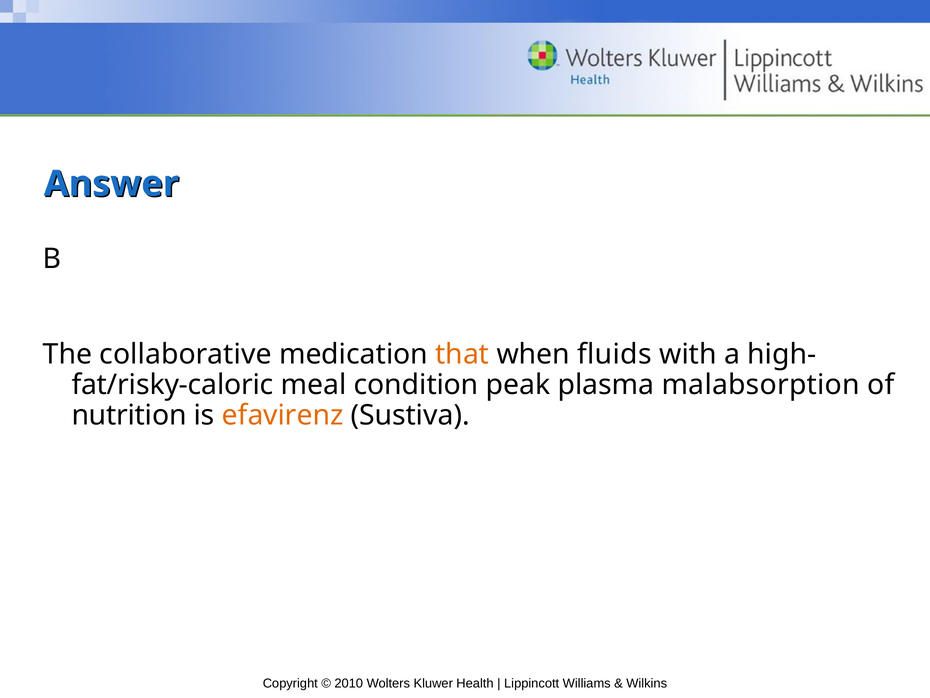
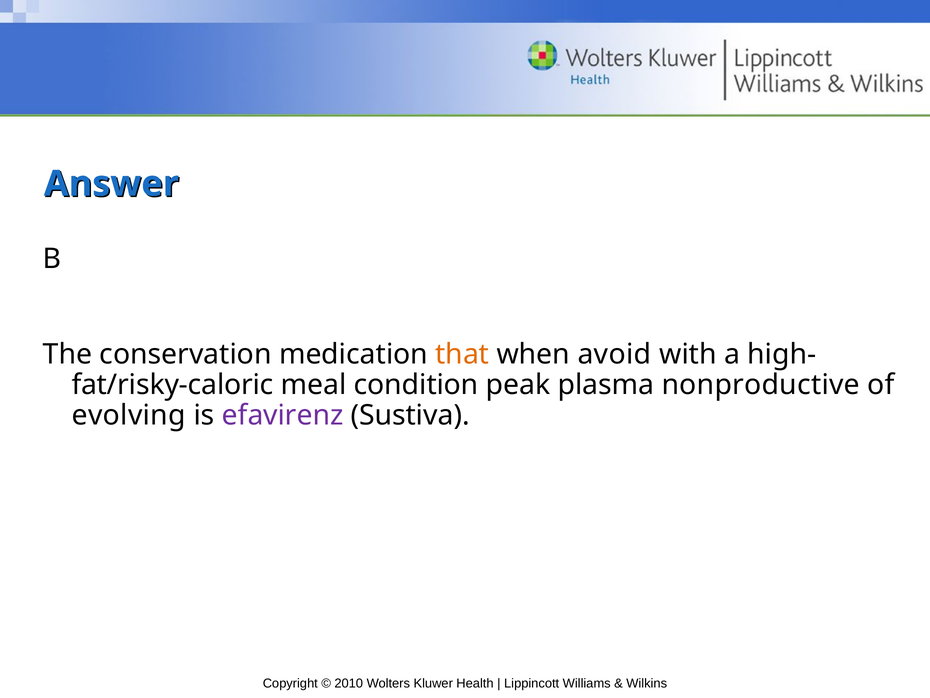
collaborative: collaborative -> conservation (186, 354)
fluids: fluids -> avoid (614, 354)
malabsorption: malabsorption -> nonproductive (761, 385)
nutrition: nutrition -> evolving (129, 415)
efavirenz colour: orange -> purple (283, 415)
